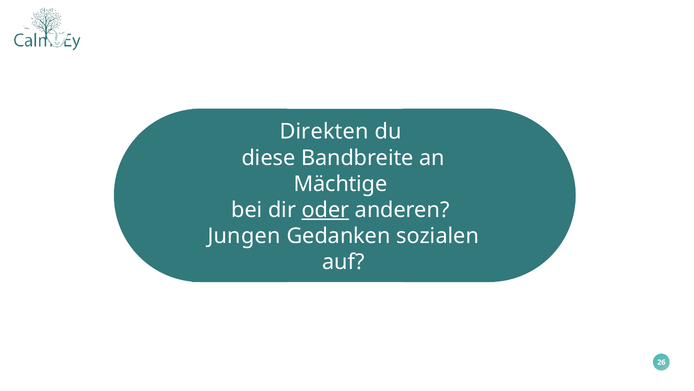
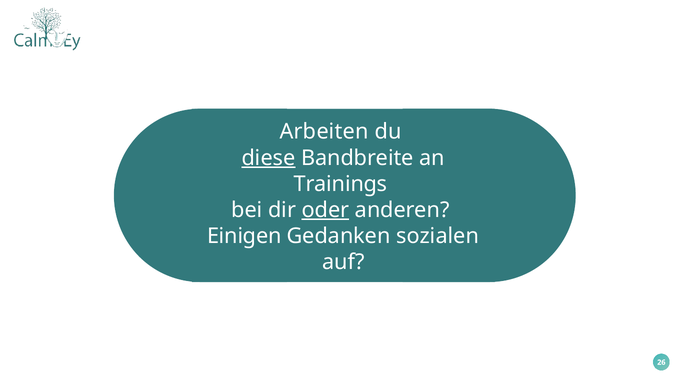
Direkten: Direkten -> Arbeiten (324, 132)
diese underline: none -> present (269, 158)
Mächtige: Mächtige -> Trainings (341, 184)
Jungen: Jungen -> Einigen (244, 236)
